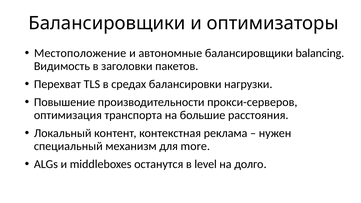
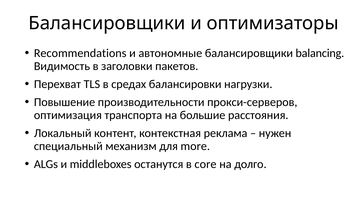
Местоположение: Местоположение -> Recommendations (80, 53)
level: level -> core (205, 164)
